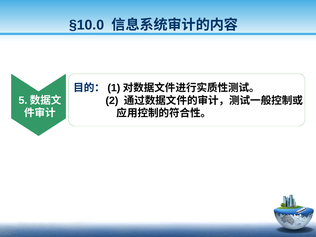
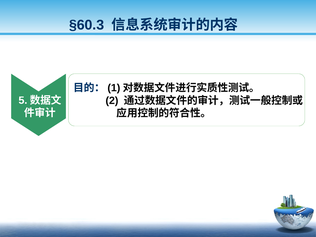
§10.0: §10.0 -> §60.3 (87, 25)
